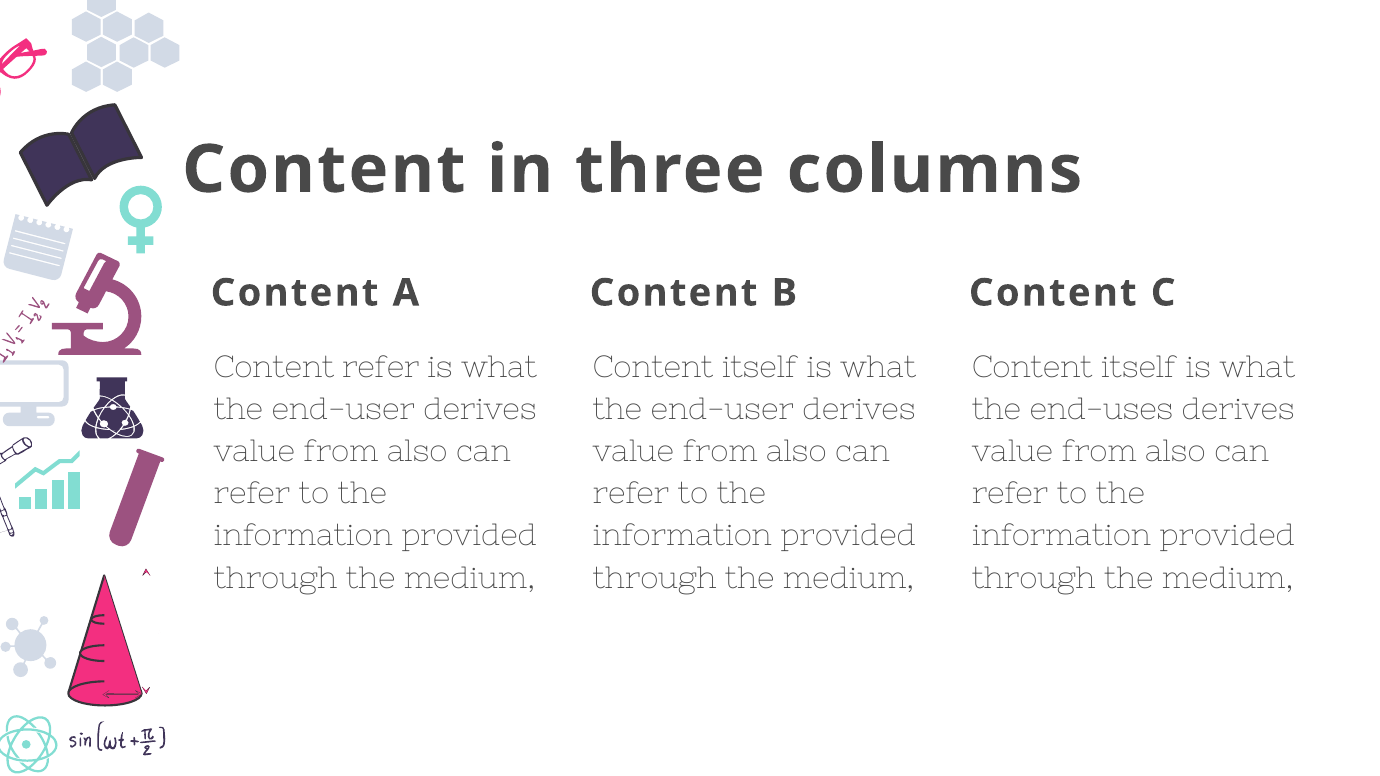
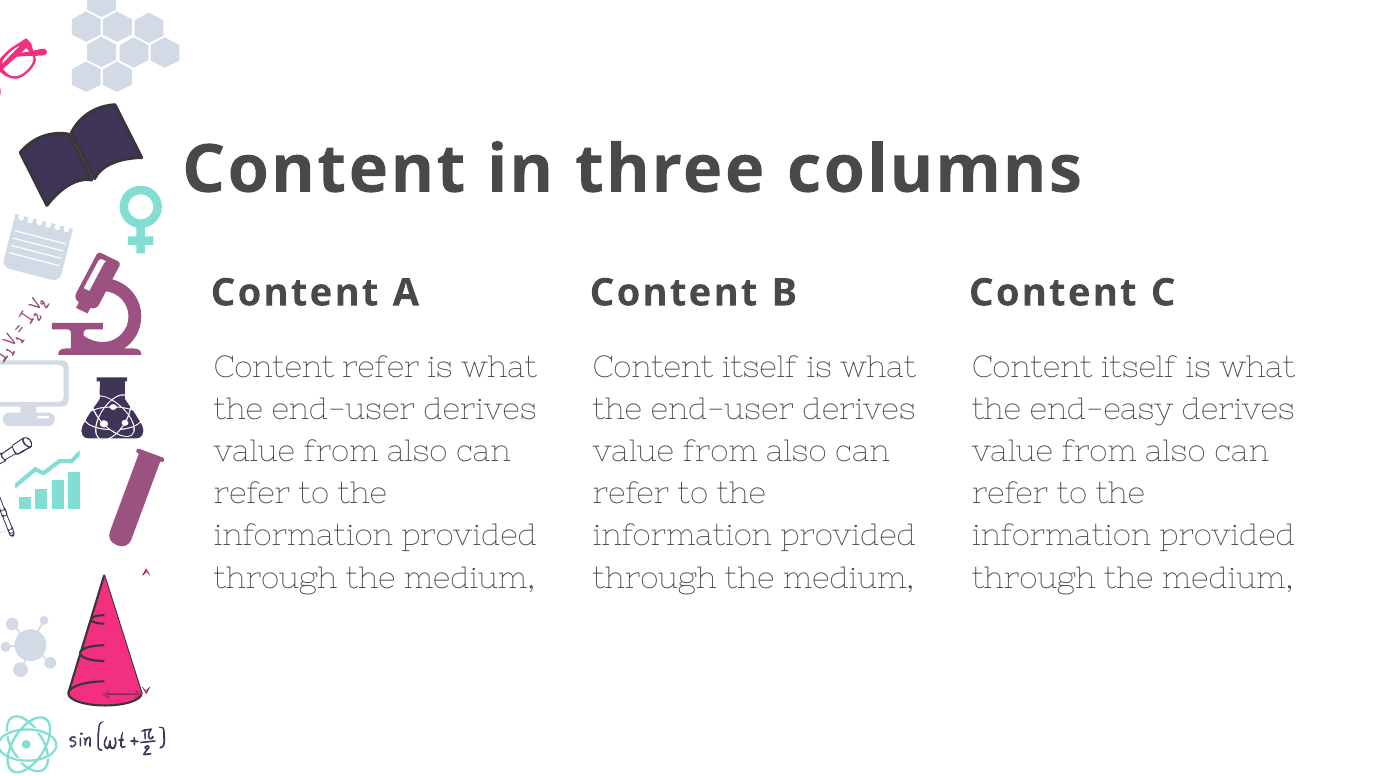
end-uses: end-uses -> end-easy (1101, 409)
